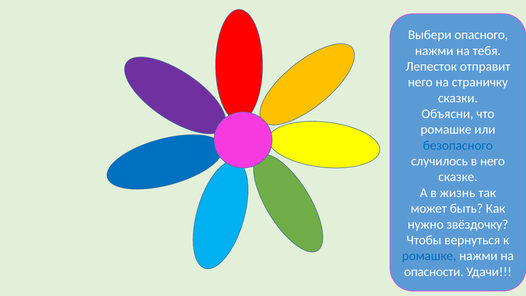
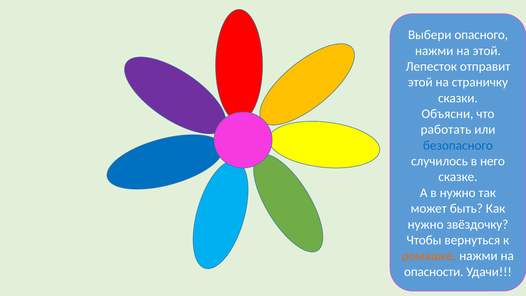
на тебя: тебя -> этой (487, 51)
него: него -> этой (420, 82)
ромашке: ромашке -> работать (446, 130)
в жизнь: жизнь -> нужно (458, 193)
ромашке colour: blue -> orange (429, 256)
